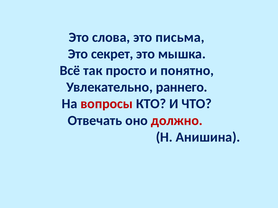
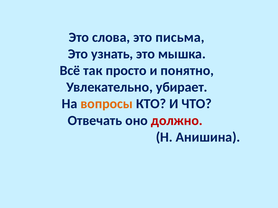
секрет: секрет -> узнать (112, 54)
раннего: раннего -> убирает (182, 87)
вопросы colour: red -> orange (107, 104)
